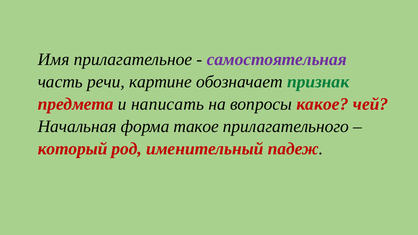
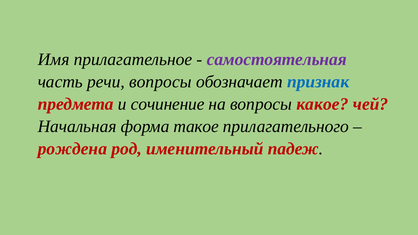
речи картине: картине -> вопросы (160, 82)
признак colour: green -> blue (318, 82)
написать: написать -> сочинение (168, 104)
который: который -> рождена (72, 149)
